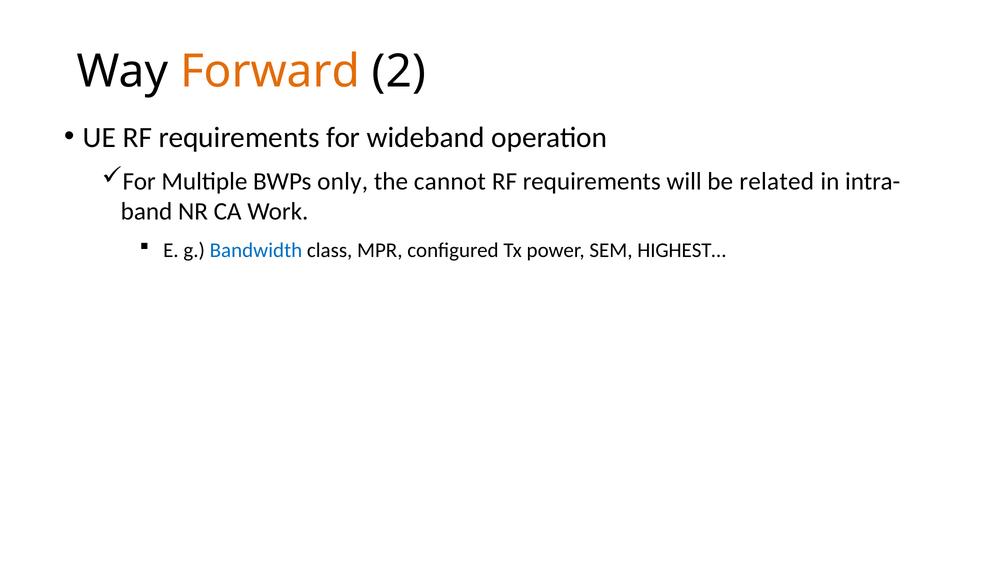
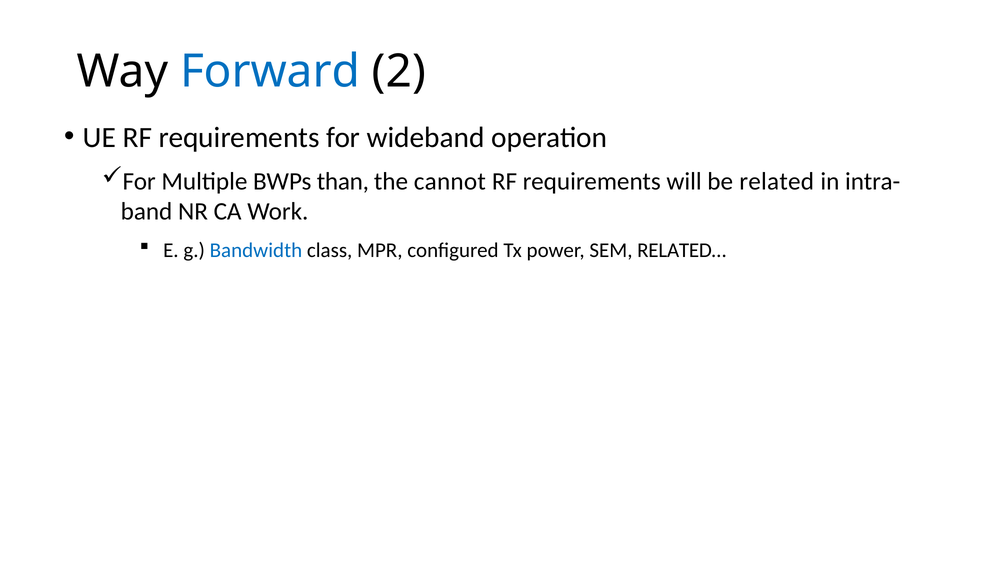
Forward colour: orange -> blue (270, 71)
only: only -> than (343, 181)
HIGHEST…: HIGHEST… -> RELATED… (682, 251)
